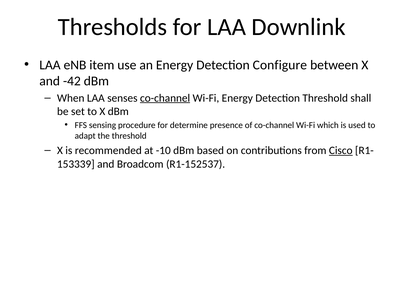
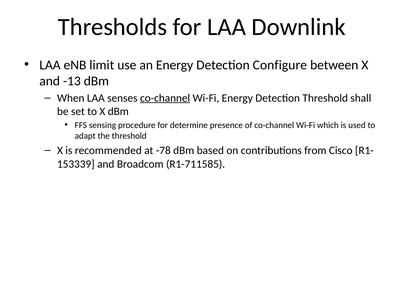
item: item -> limit (102, 65)
-42: -42 -> -13 (72, 81)
-10: -10 -> -78 (163, 150)
Cisco underline: present -> none (341, 150)
R1-152537: R1-152537 -> R1-711585 (196, 164)
